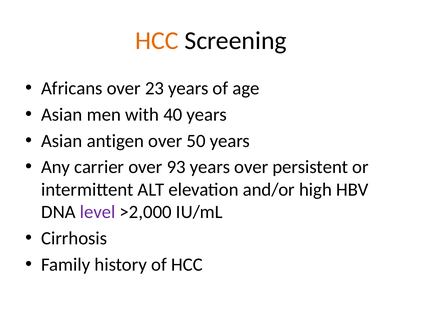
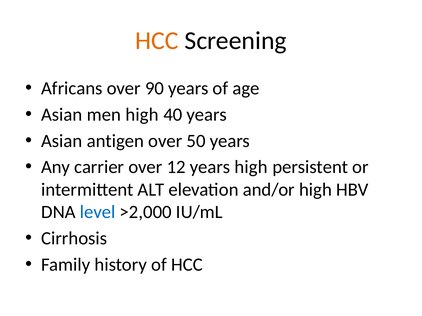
23: 23 -> 90 (155, 89)
men with: with -> high (142, 115)
93: 93 -> 12 (176, 167)
years over: over -> high (251, 167)
level colour: purple -> blue (98, 212)
